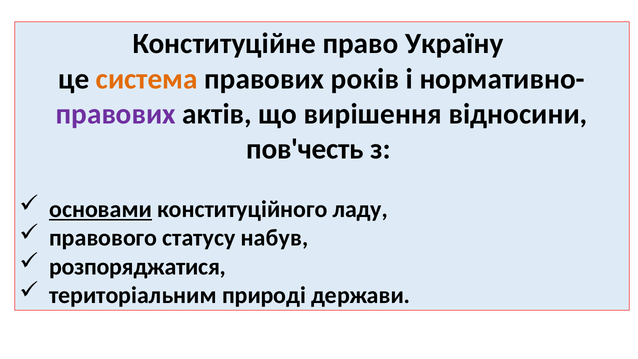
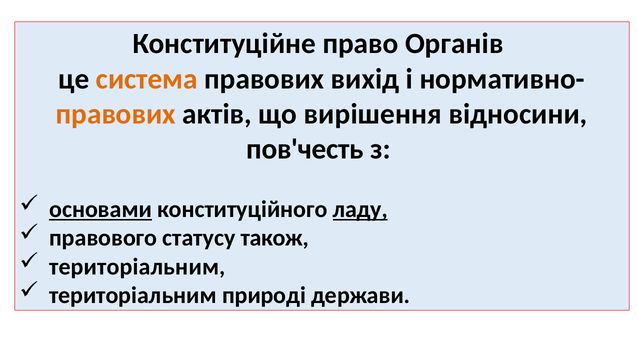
Україну: Україну -> Органів (454, 44)
років: років -> вихід (365, 79)
правових colour: purple -> orange (116, 114)
ладу underline: none -> present (360, 209)
набув: набув -> також (275, 238)
розпоряджатися: розпоряджатися -> територіальним (137, 267)
